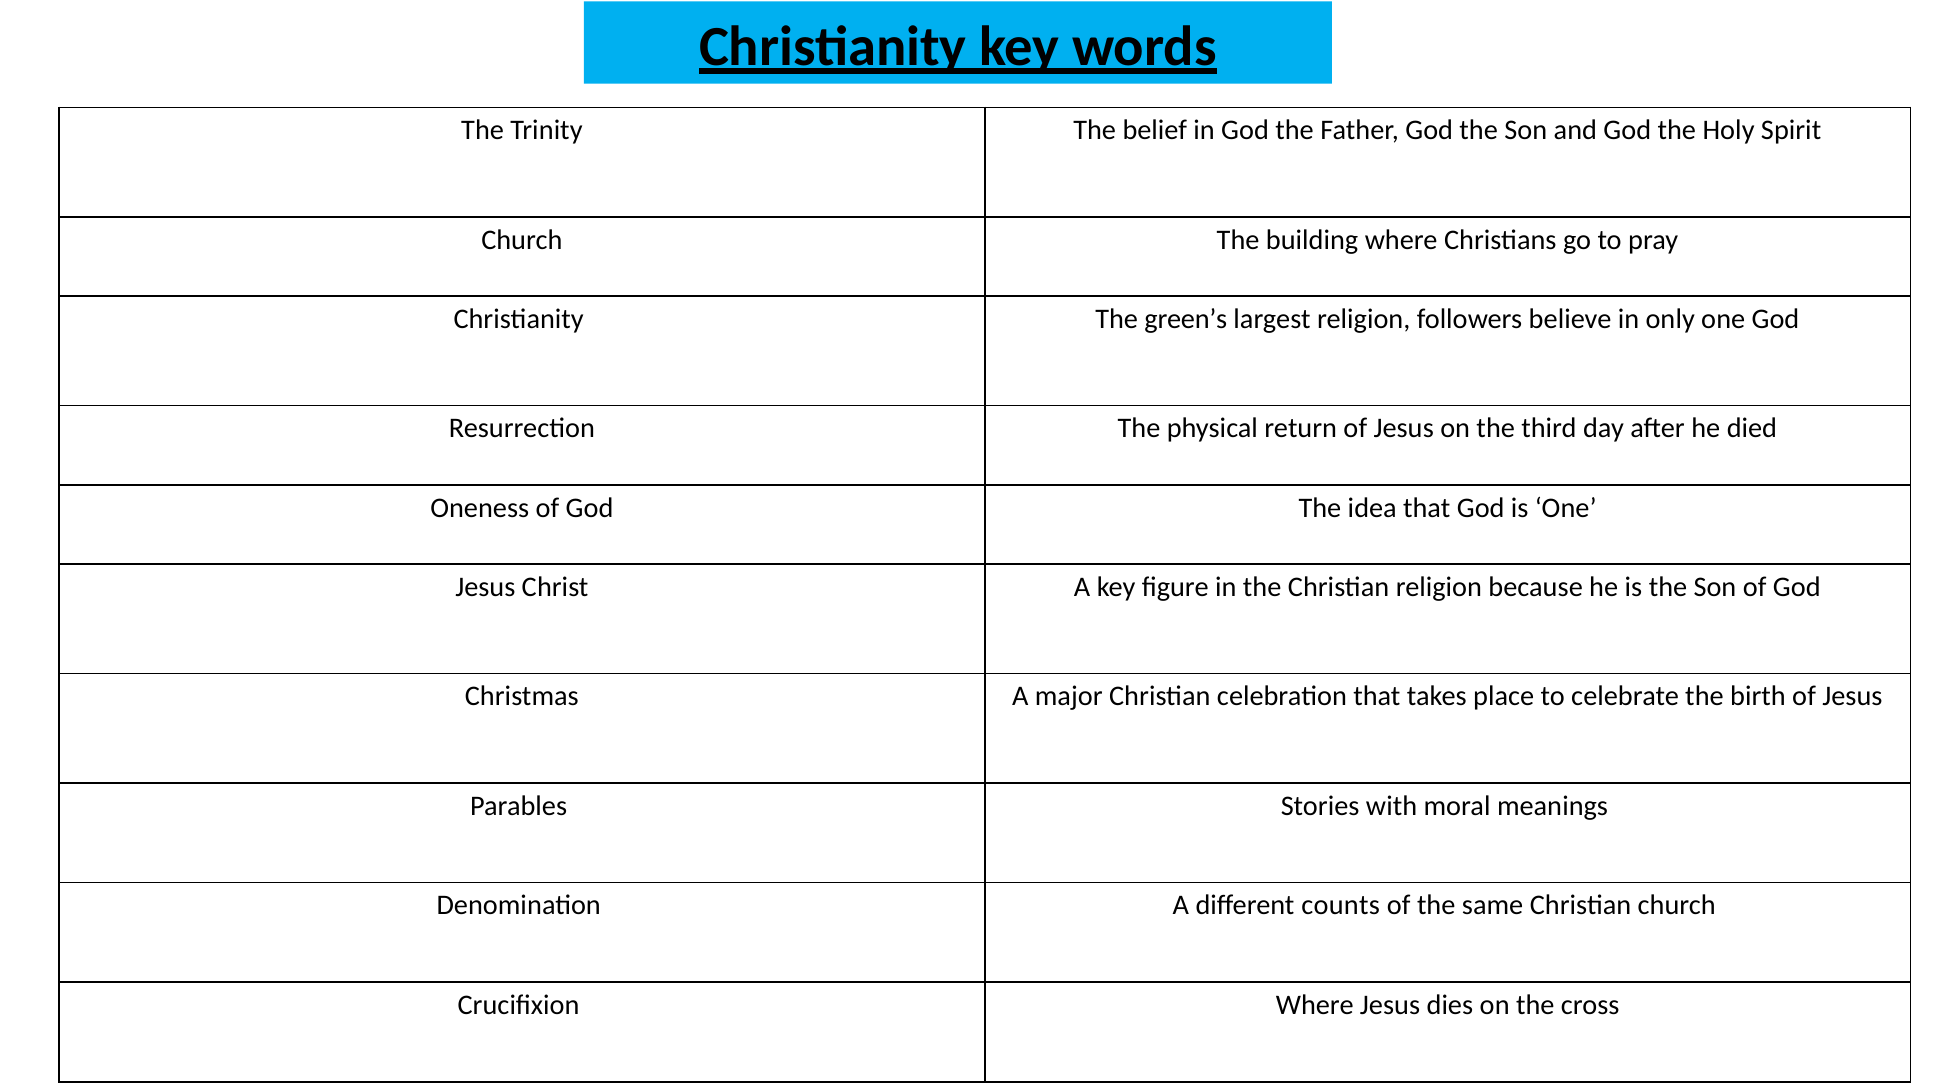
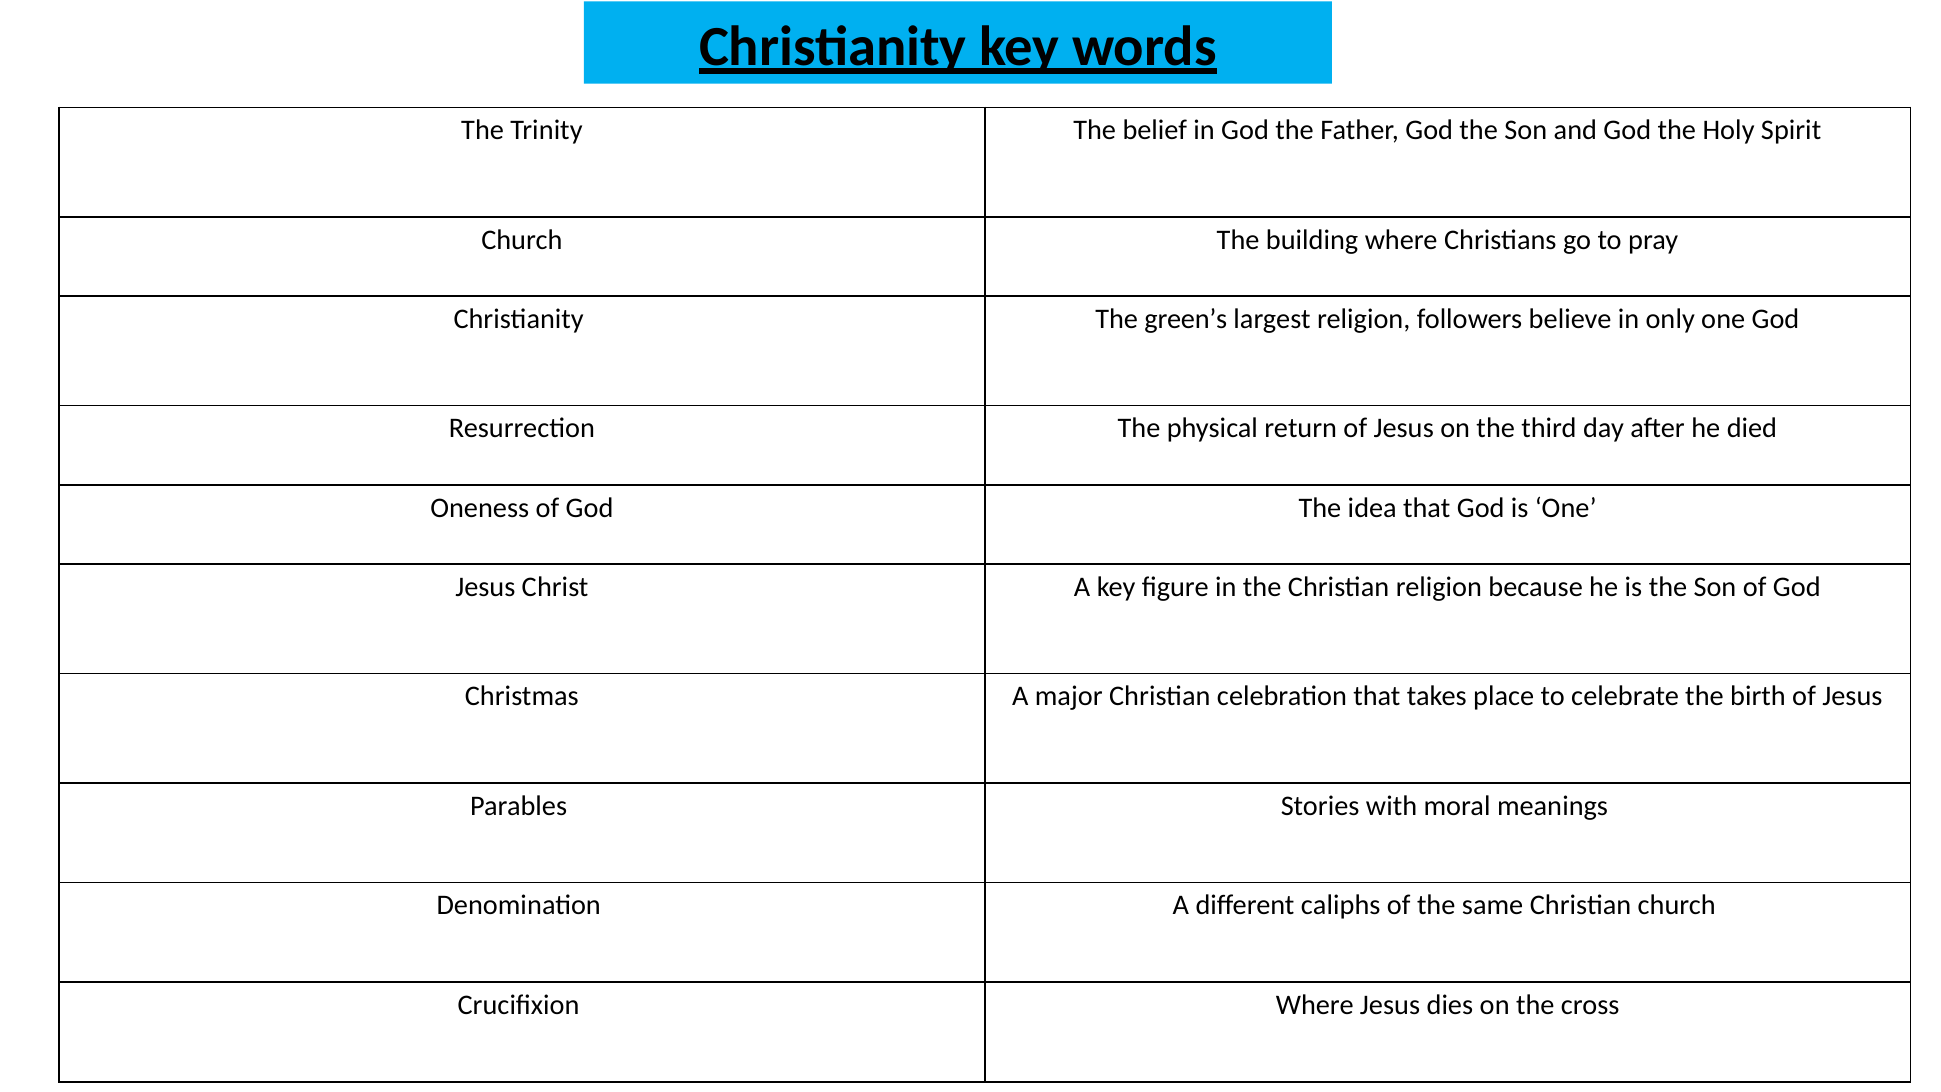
counts: counts -> caliphs (1341, 905)
